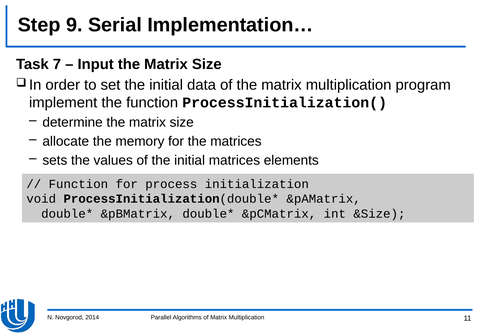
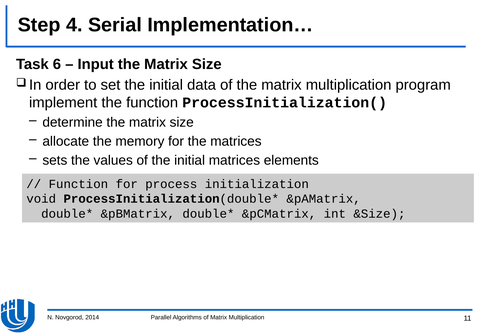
9: 9 -> 4 (74, 25)
7: 7 -> 6 (57, 64)
